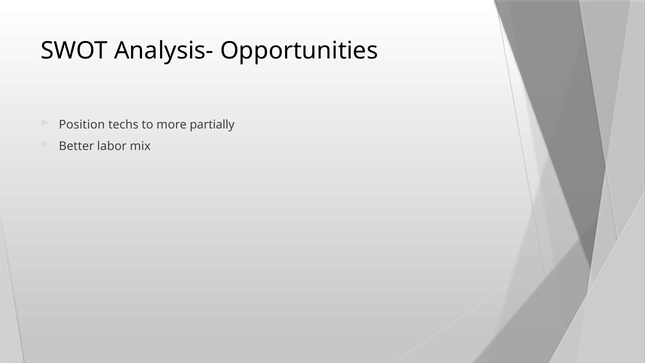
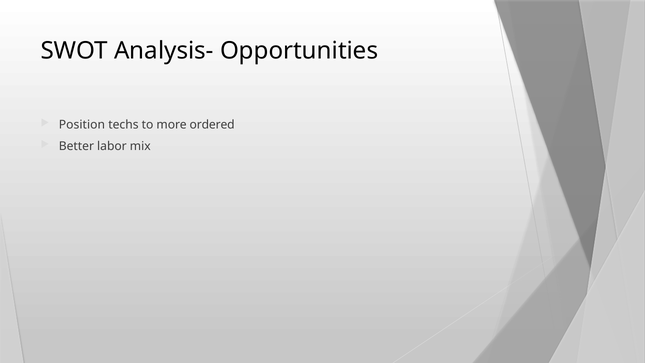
partially: partially -> ordered (212, 125)
